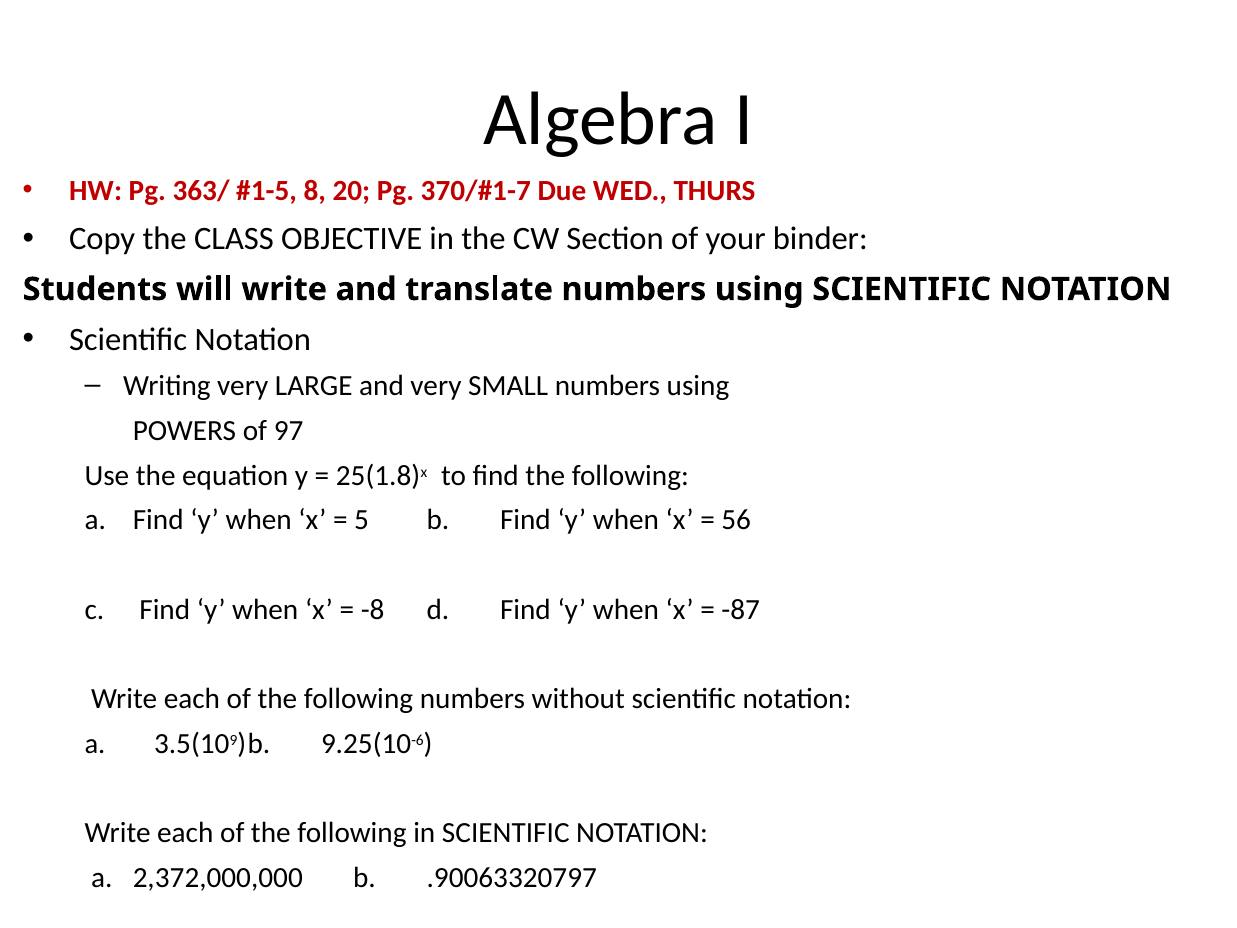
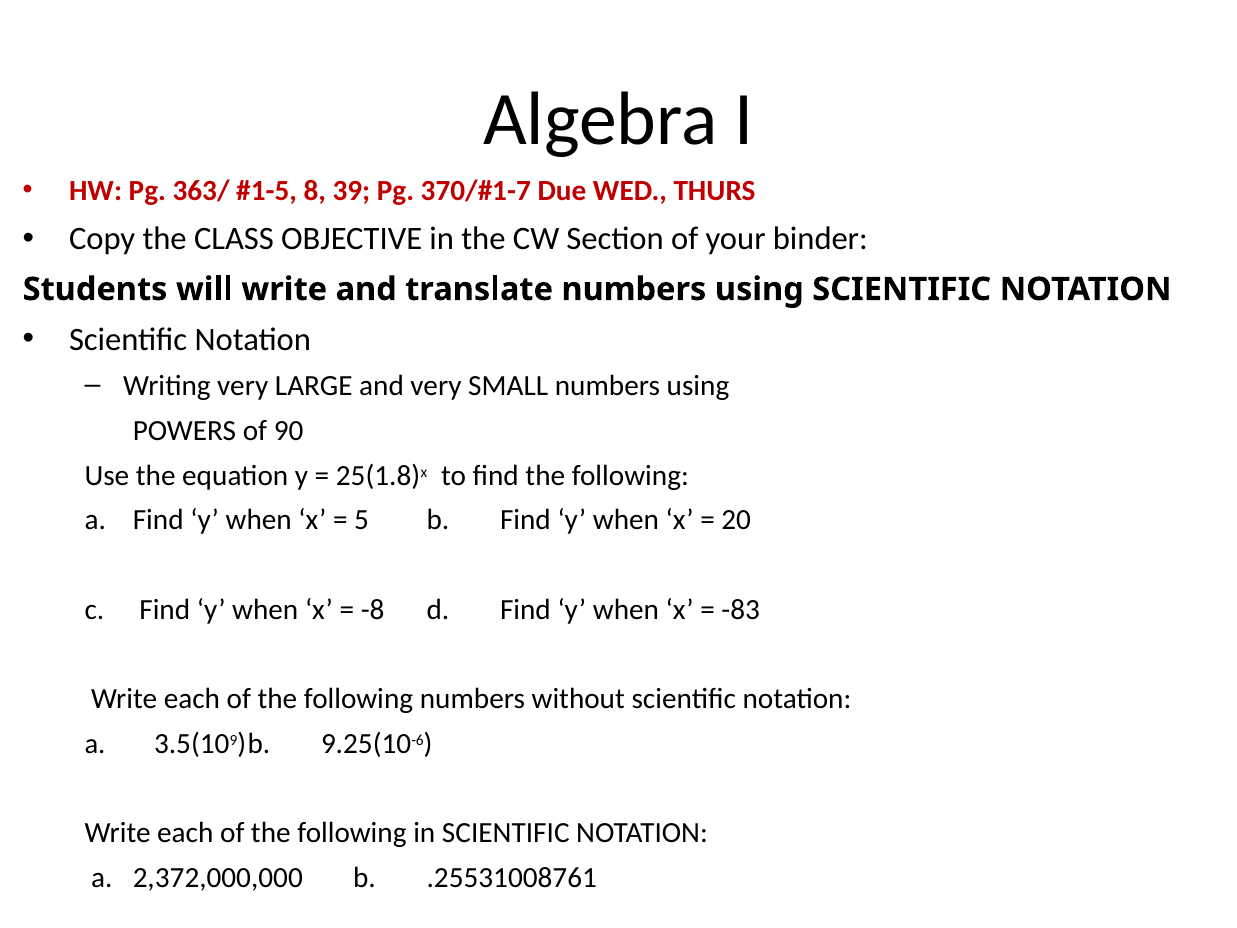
20: 20 -> 39 (351, 191)
97: 97 -> 90 (289, 431)
56: 56 -> 20 (736, 520)
-87: -87 -> -83 (741, 609)
.90063320797: .90063320797 -> .25531008761 (512, 878)
